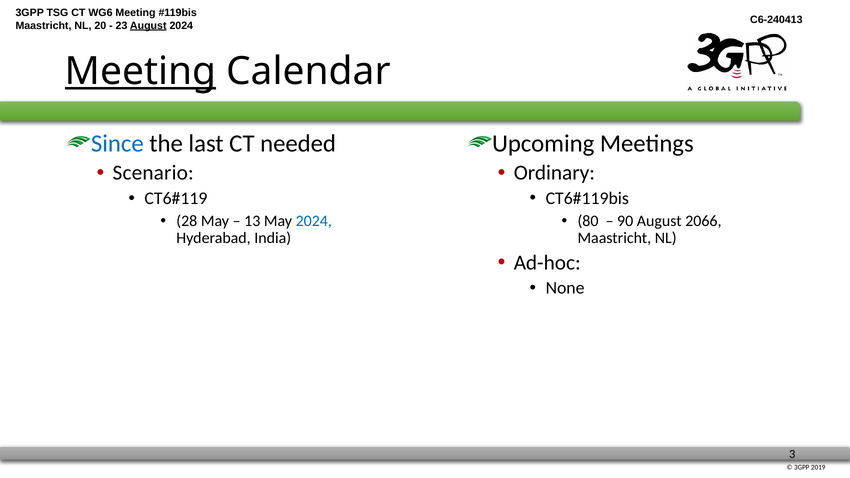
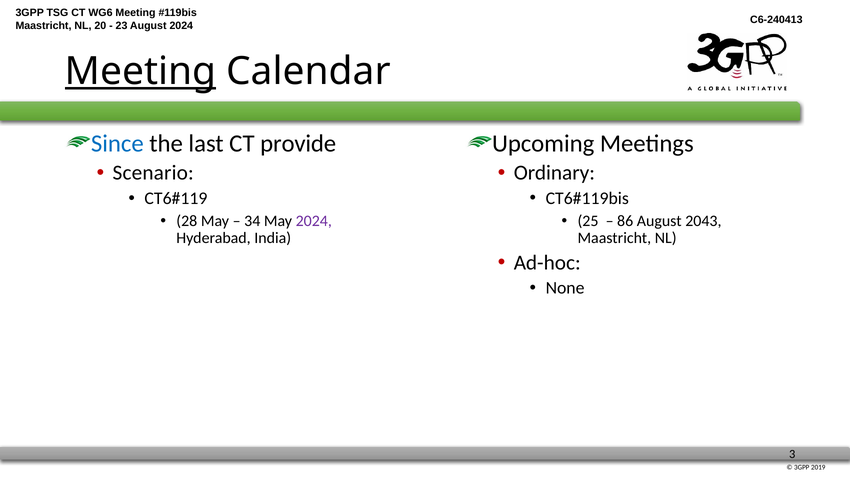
August underline: present -> none (148, 26)
needed: needed -> provide (298, 144)
13: 13 -> 34 (252, 221)
2024 colour: blue -> purple (314, 221)
80: 80 -> 25 (588, 221)
90: 90 -> 86 (625, 221)
2066: 2066 -> 2043 (703, 221)
